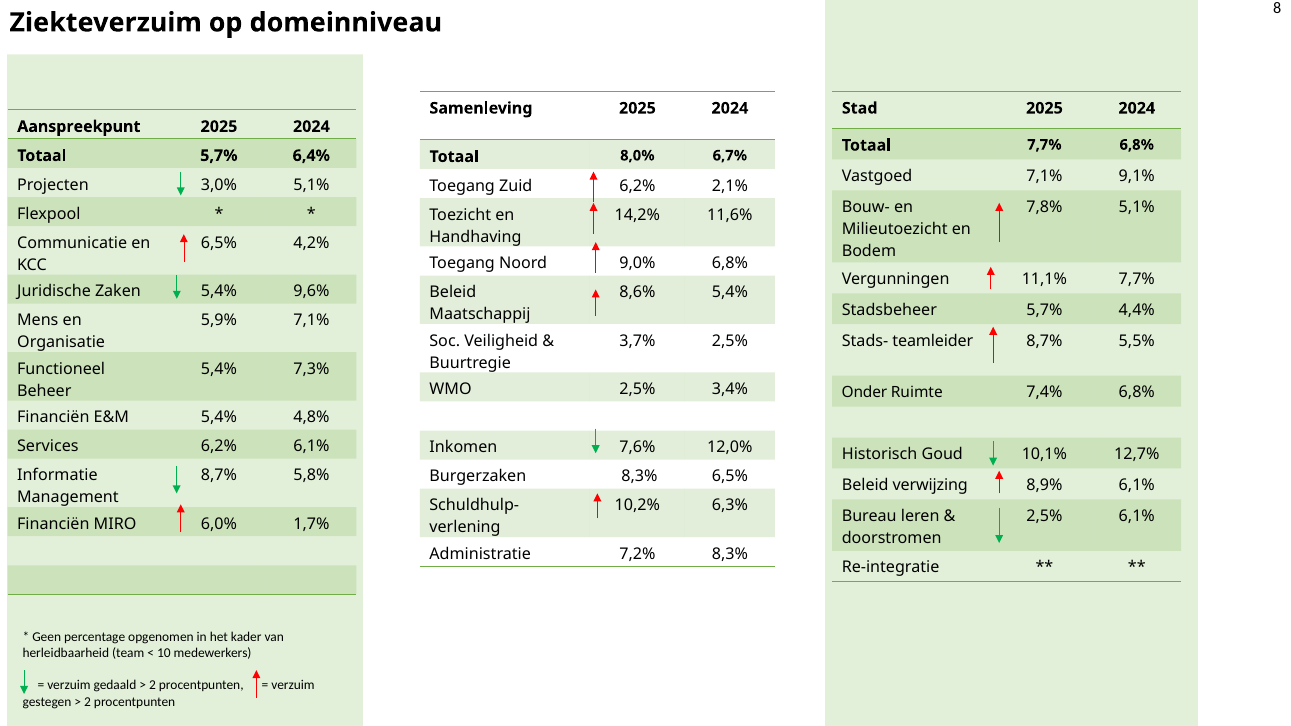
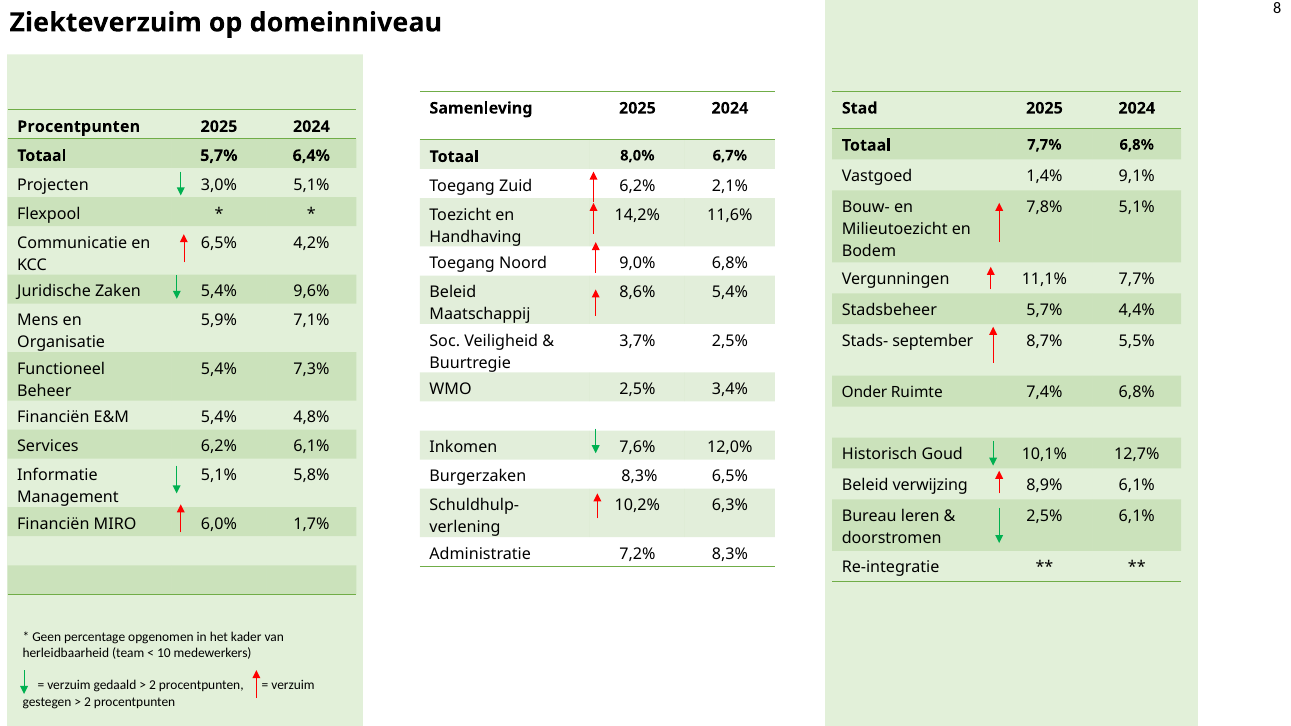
Aanspreekpunt: Aanspreekpunt -> Procentpunten (79, 127)
Vastgoed 7,1%: 7,1% -> 1,4% (1044, 176)
teamleider: teamleider -> september (933, 341)
8,7%: 8,7% -> 5,1% (219, 476)
